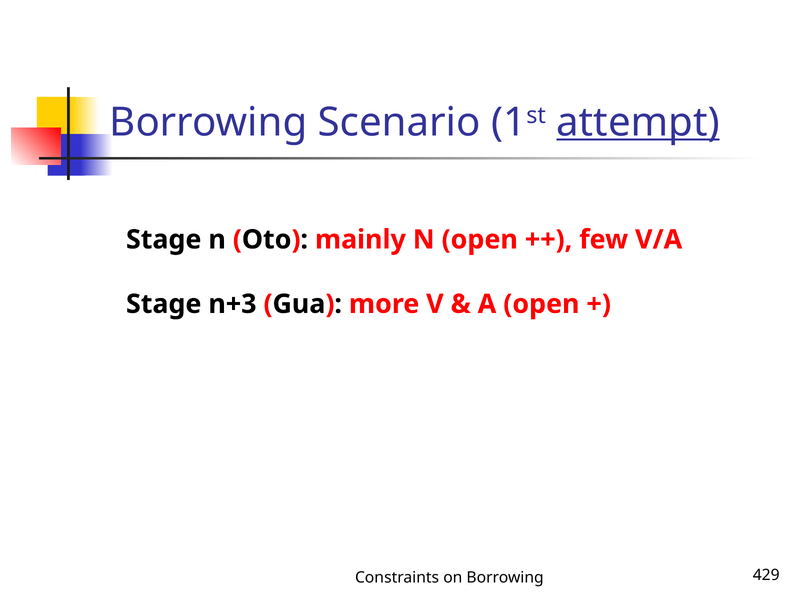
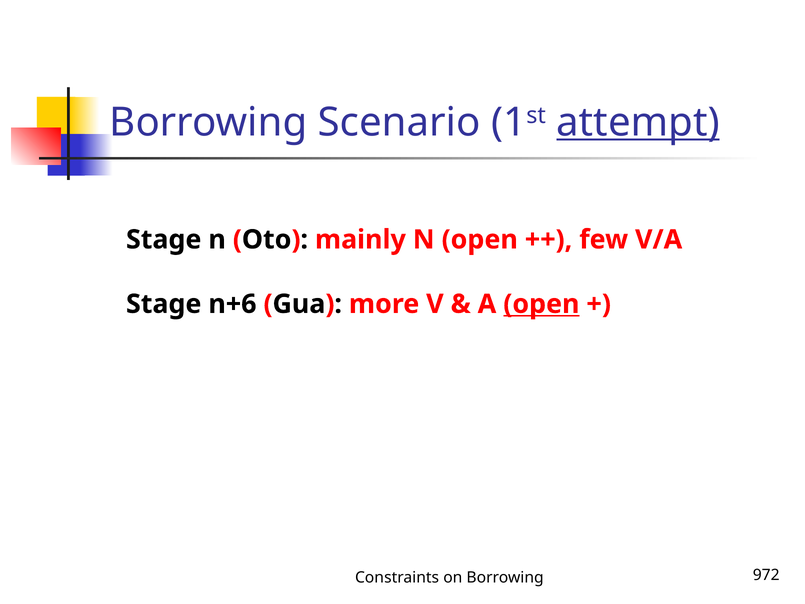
n+3: n+3 -> n+6 (232, 304)
open underline: none -> present (541, 304)
429: 429 -> 972 (766, 575)
